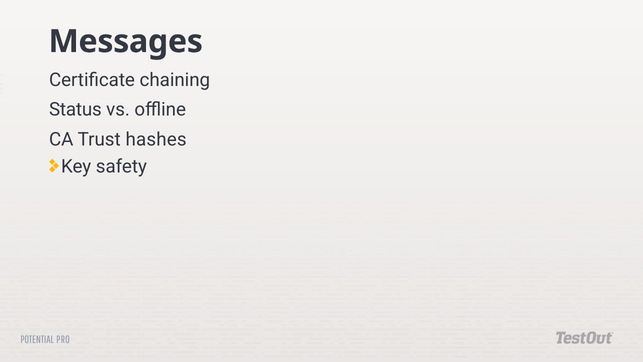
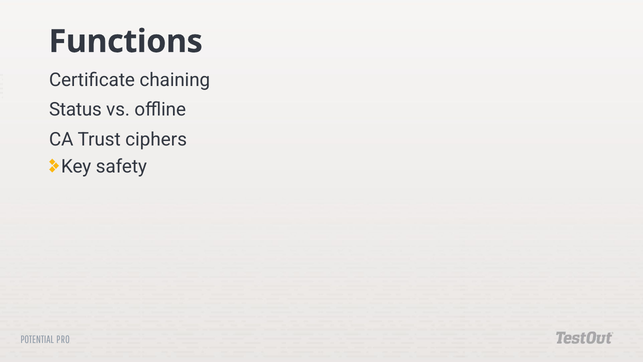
Messages: Messages -> Functions (126, 41)
hashes: hashes -> ciphers (156, 139)
